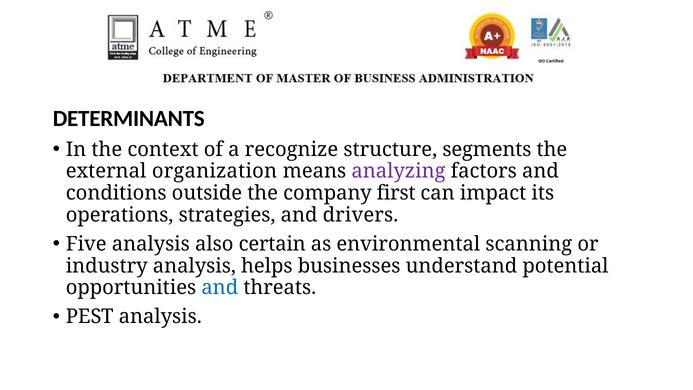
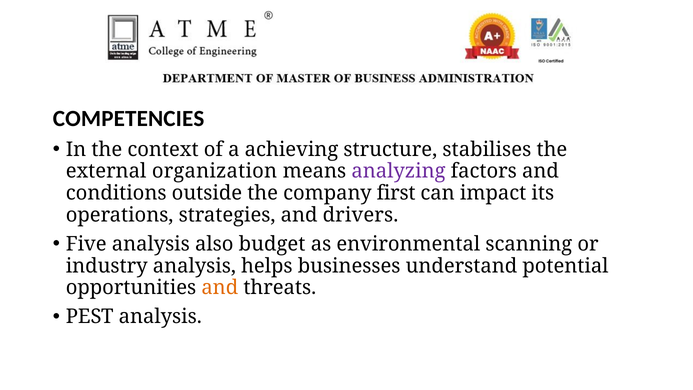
DETERMINANTS: DETERMINANTS -> COMPETENCIES (129, 119)
recognize: recognize -> achieving (292, 149)
segments: segments -> stabilises (487, 149)
certain: certain -> budget (272, 244)
and colour: blue -> orange (220, 288)
